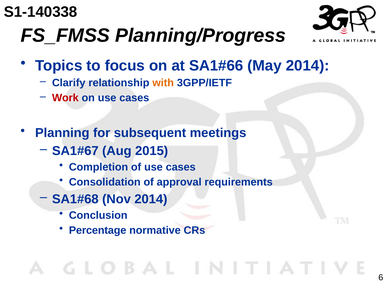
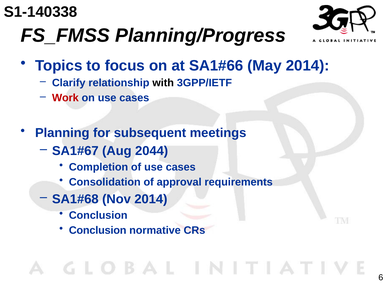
with colour: orange -> black (163, 83)
2015: 2015 -> 2044 (152, 151)
Percentage: Percentage -> Conclusion (98, 230)
